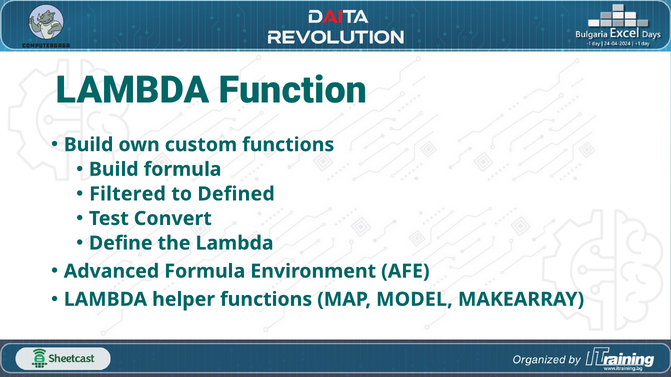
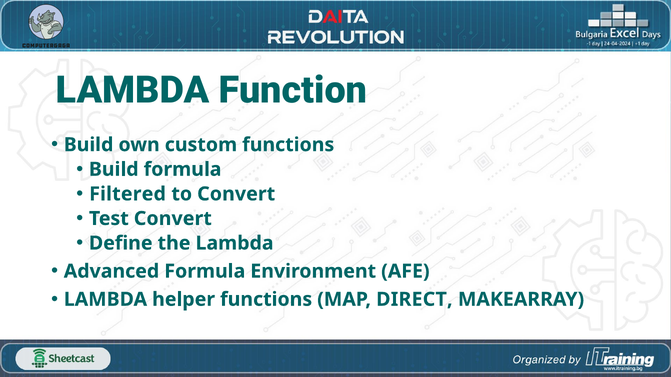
to Defined: Defined -> Convert (236, 194)
MODEL: MODEL -> DIRECT (414, 300)
